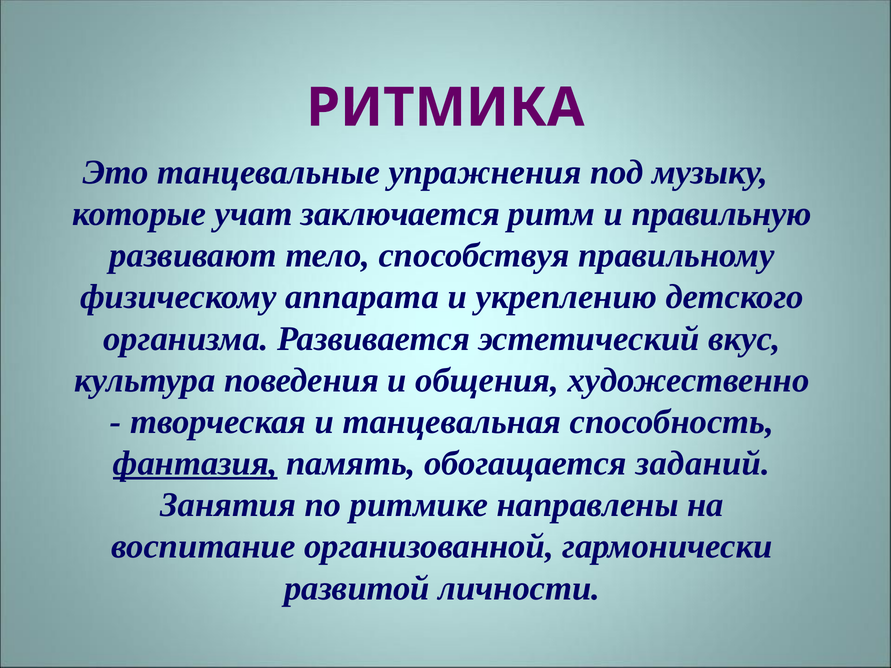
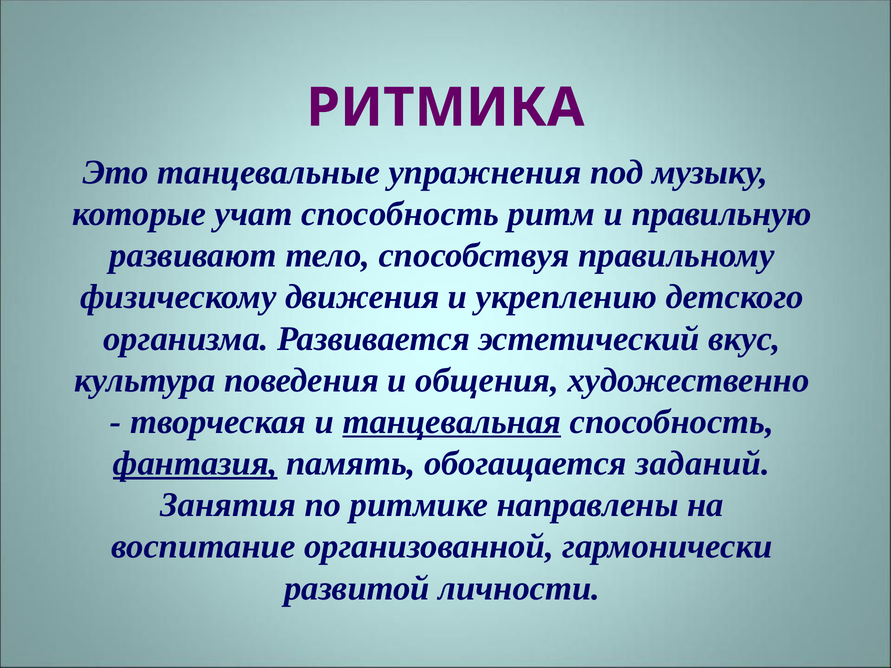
учат заключается: заключается -> способность (400, 214)
аппарата: аппарата -> движения (362, 297)
танцевальная underline: none -> present (452, 422)
